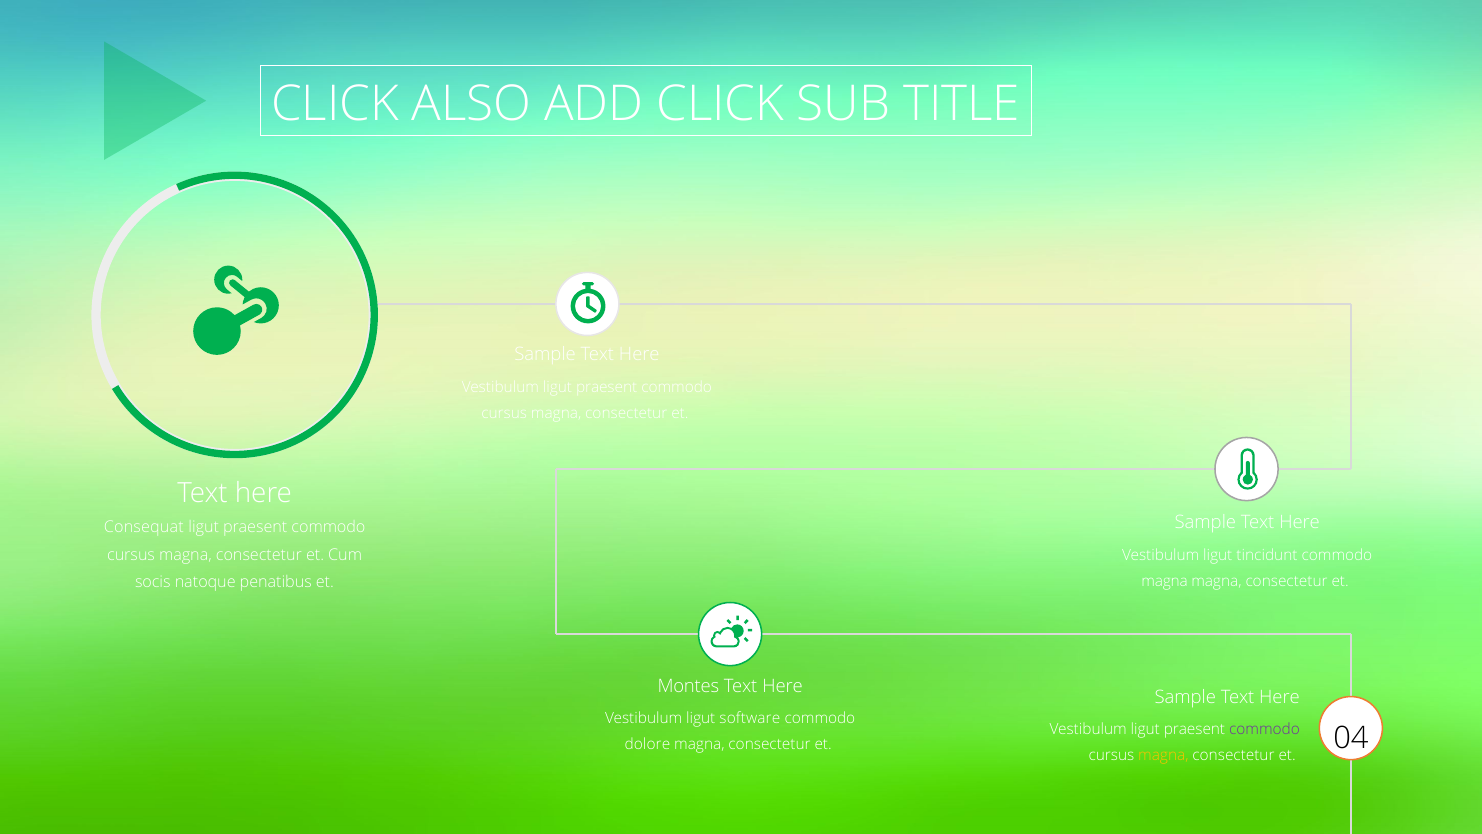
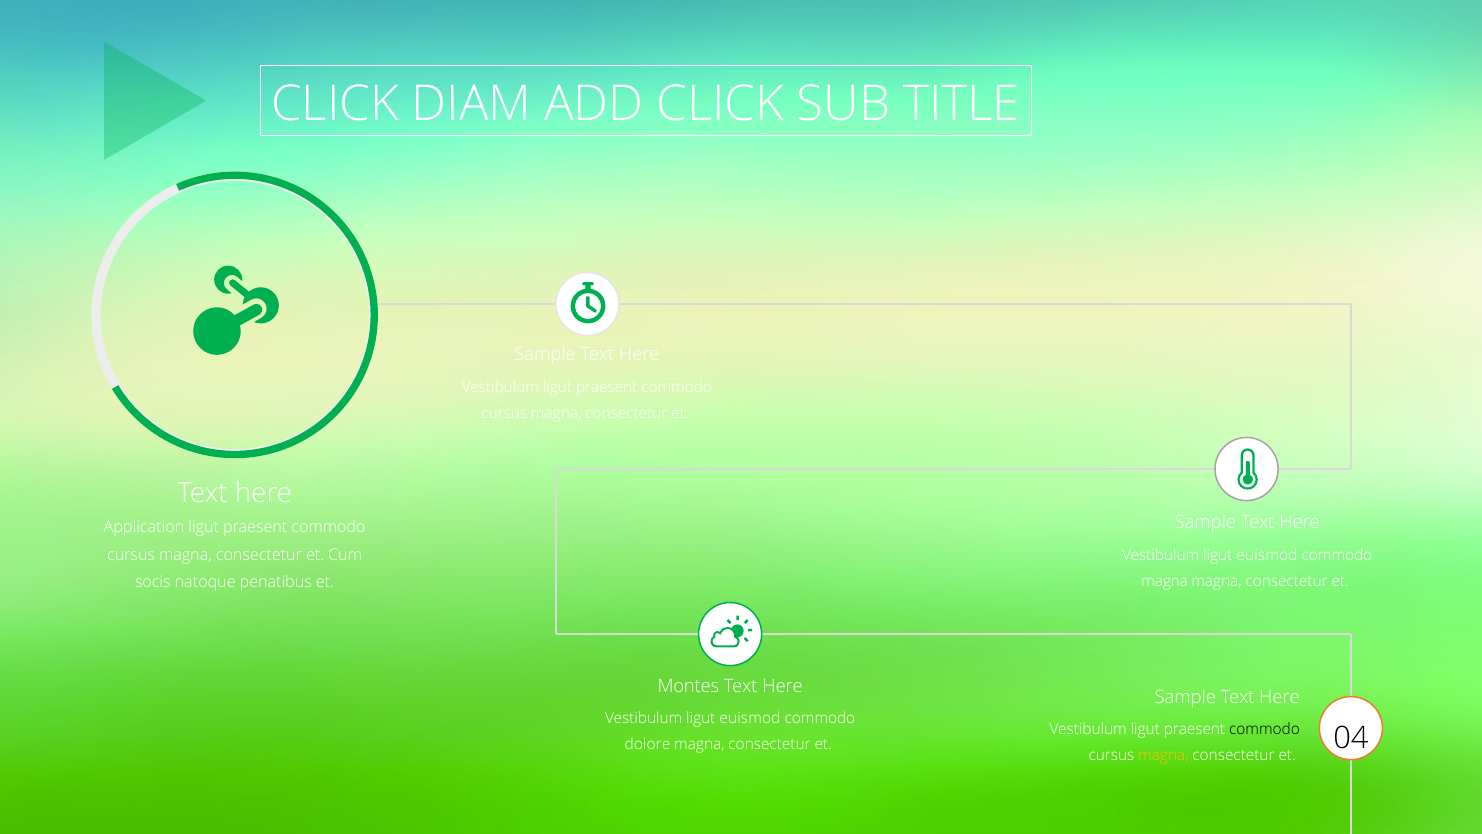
ALSO: ALSO -> DIAM (472, 104)
Consequat: Consequat -> Application (144, 527)
tincidunt: tincidunt -> euismod (1267, 555)
software: software -> euismod (750, 718)
commodo colour: purple -> black (1264, 729)
